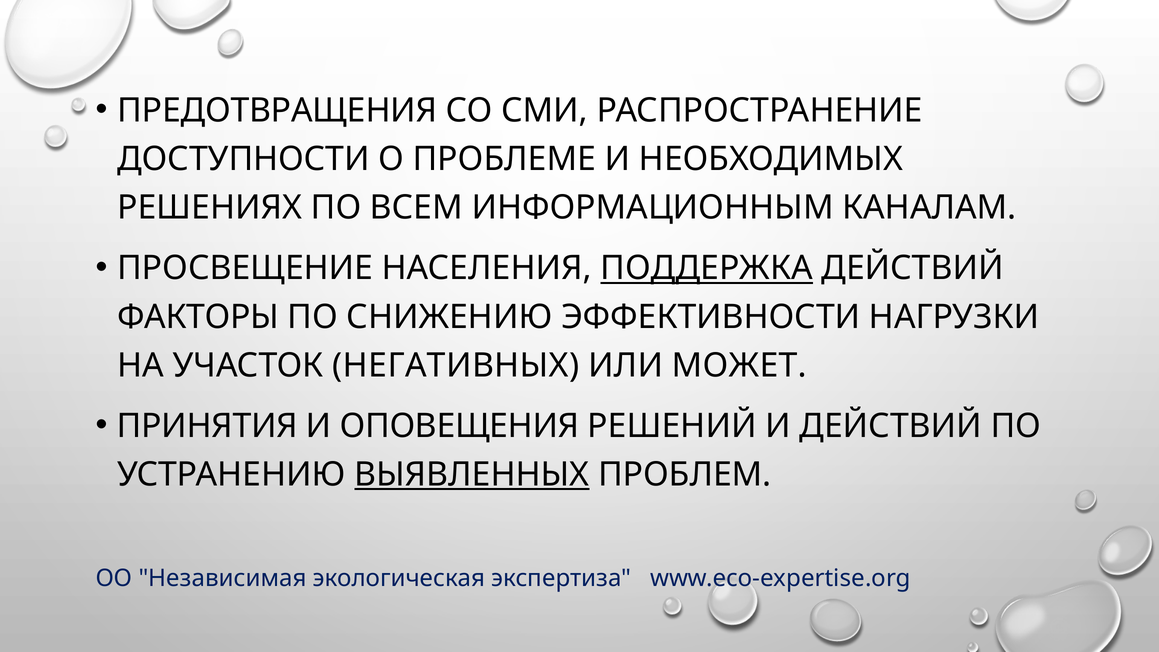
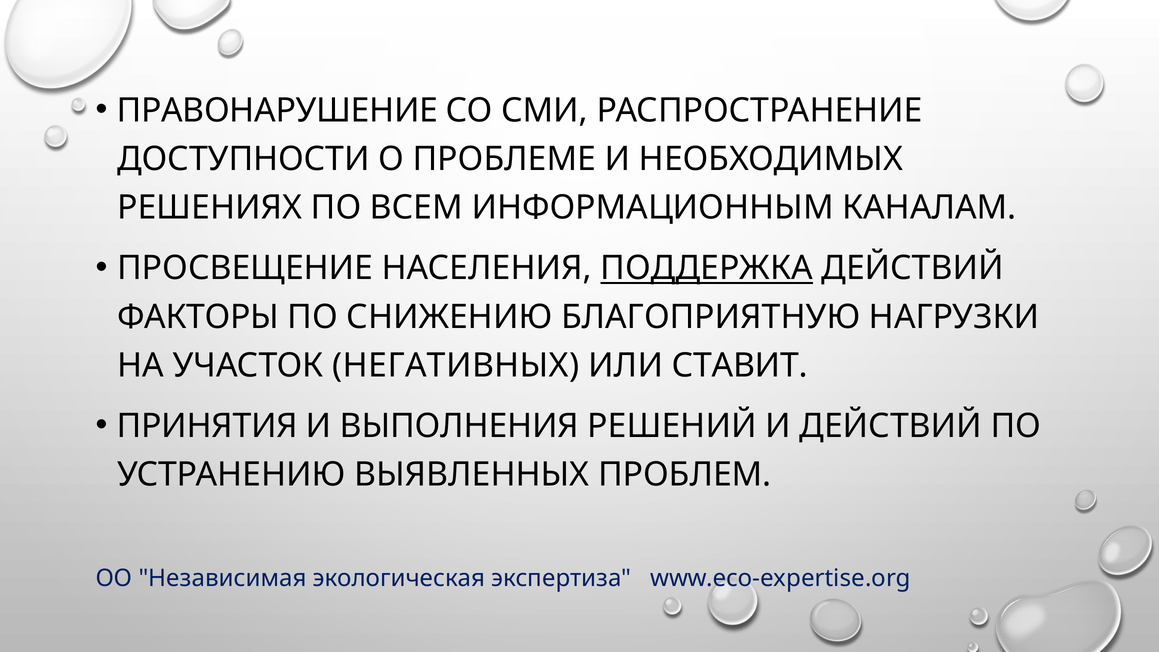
ПРЕДОТВРАЩЕНИЯ: ПРЕДОТВРАЩЕНИЯ -> ПРАВОНАРУШЕНИЕ (277, 111)
ЭФФЕКТИВНОСТИ: ЭФФЕКТИВНОСТИ -> БЛАГОПРИЯТНУЮ (711, 317)
МОЖЕТ: МОЖЕТ -> СТАВИТ (740, 365)
ОПОВЕЩЕНИЯ: ОПОВЕЩЕНИЯ -> ВЫПОЛНЕНИЯ (459, 426)
ВЫЯВЛЕННЫХ underline: present -> none (472, 475)
